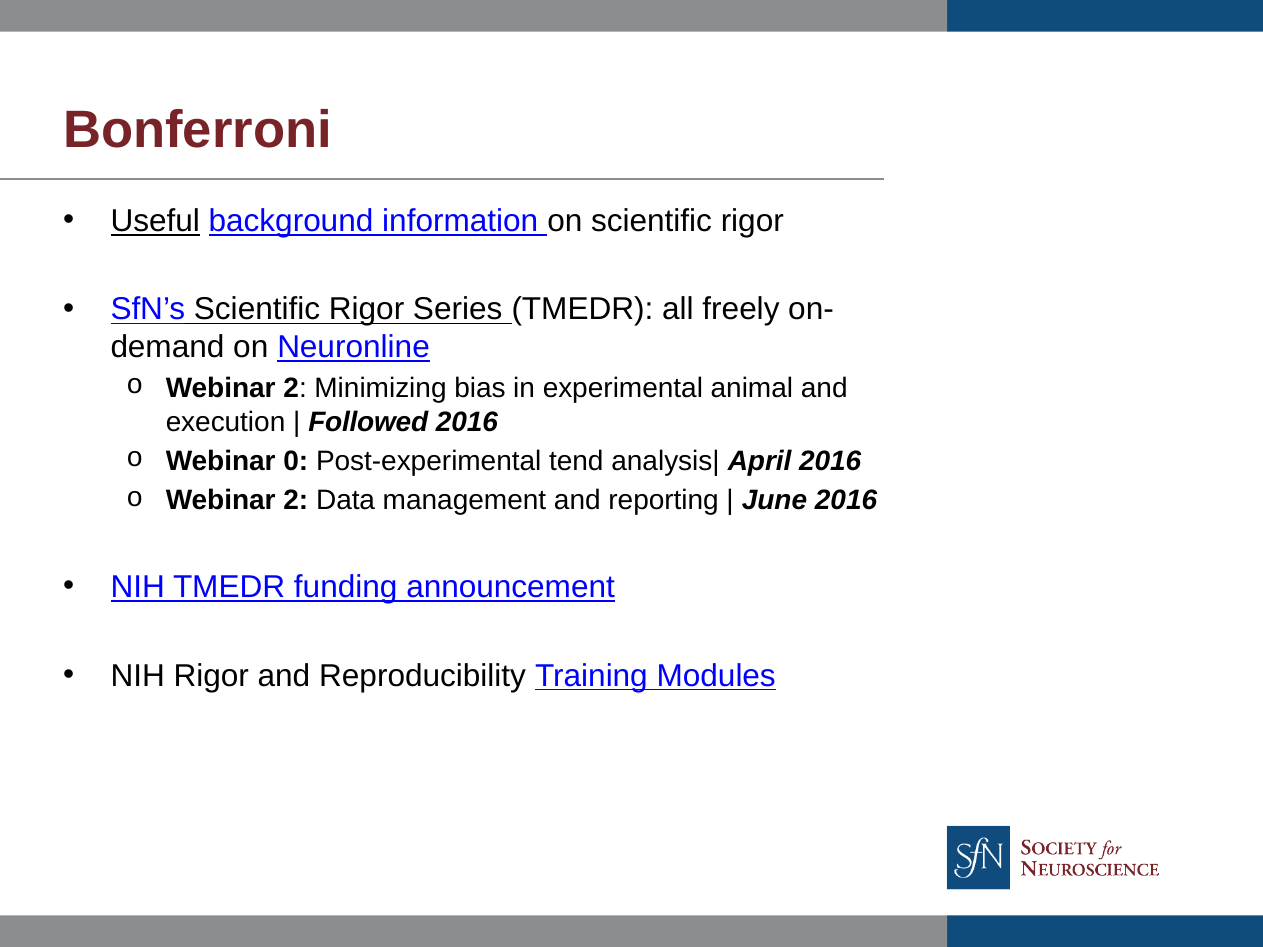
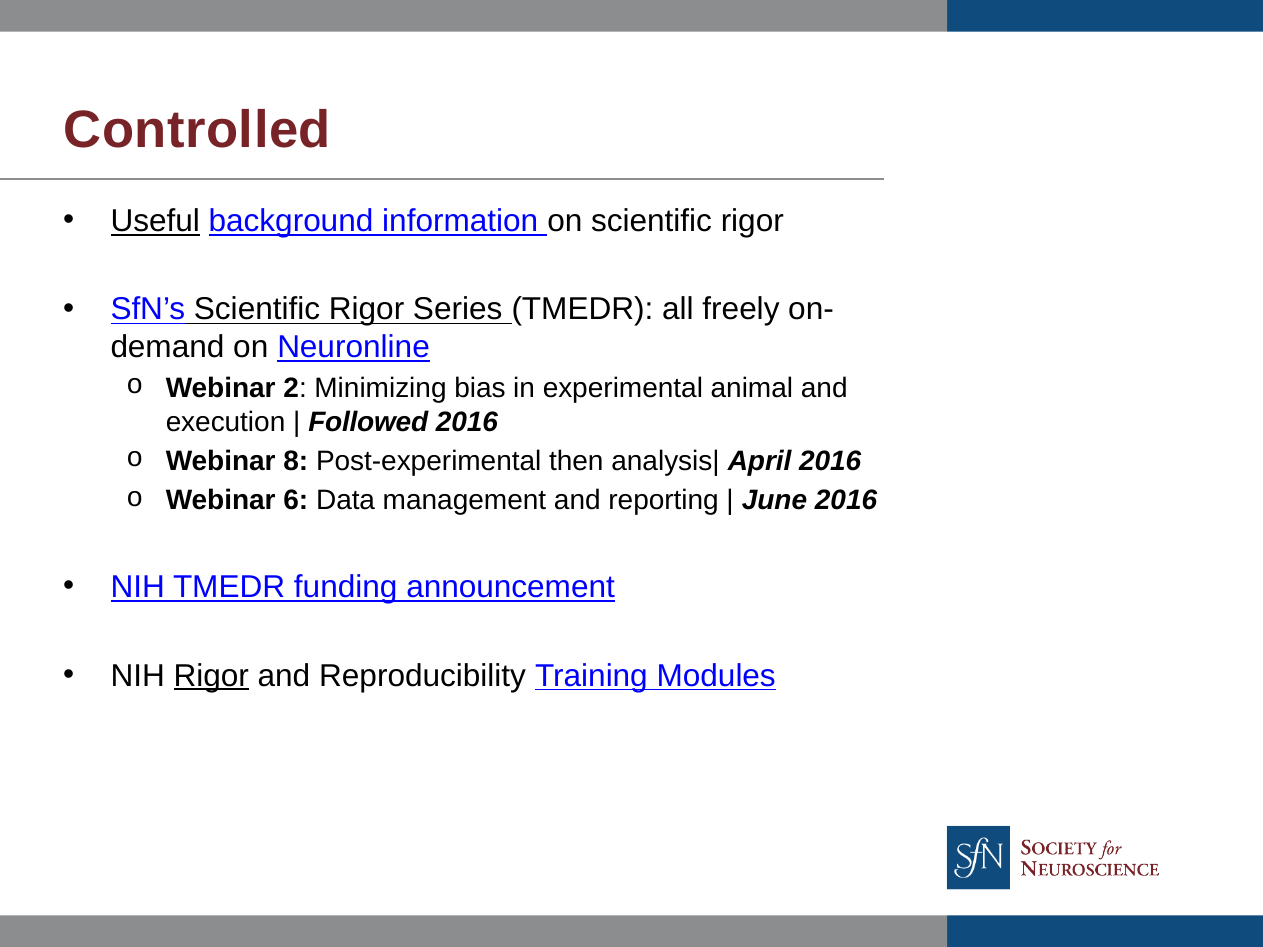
Bonferroni: Bonferroni -> Controlled (197, 130)
0: 0 -> 8 (296, 462)
tend: tend -> then (576, 462)
2: 2 -> 6 (296, 501)
Rigor underline: none -> present (211, 676)
